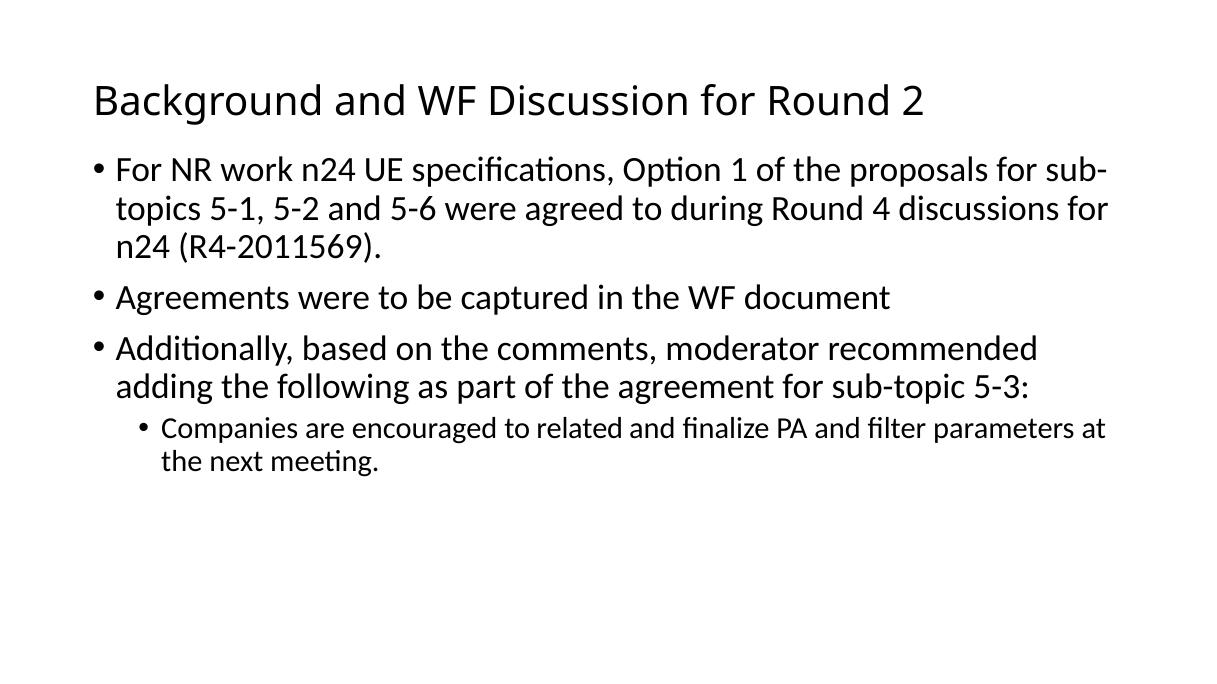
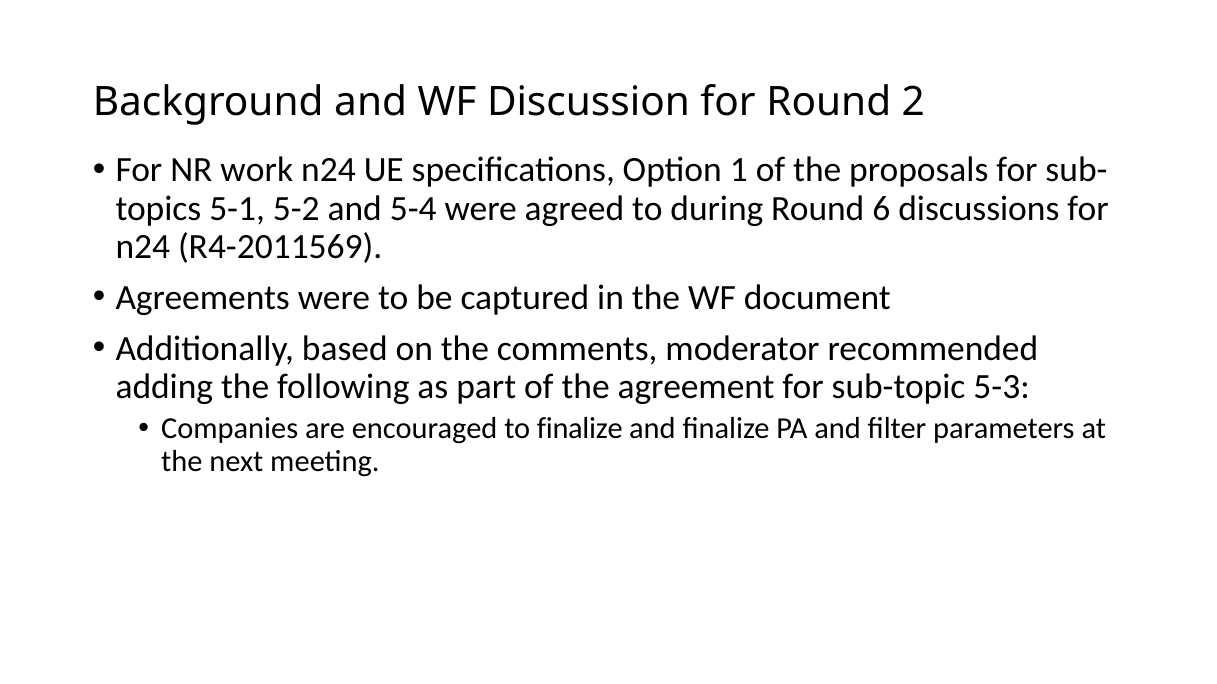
5-6: 5-6 -> 5-4 (413, 209)
4: 4 -> 6 (881, 209)
to related: related -> finalize (580, 429)
